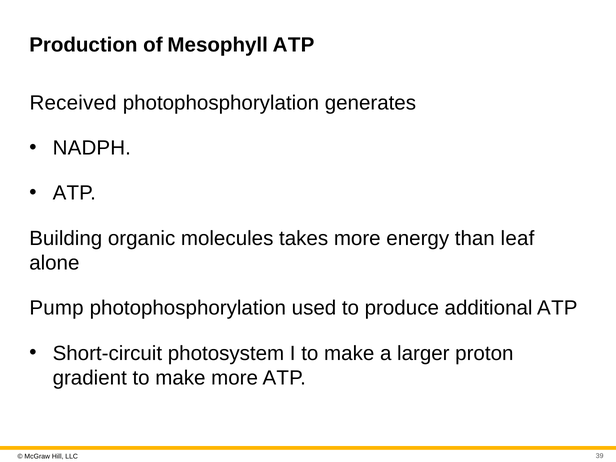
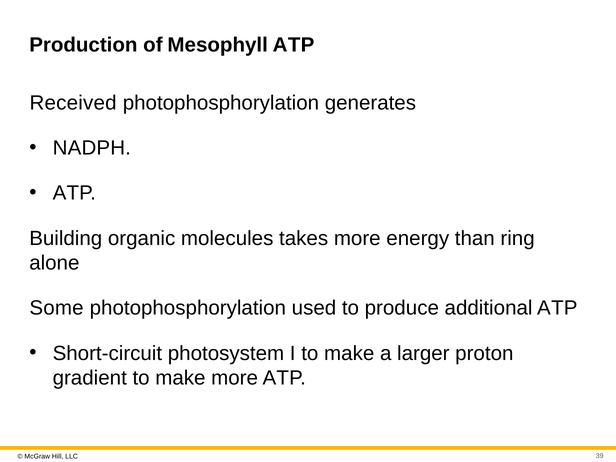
leaf: leaf -> ring (518, 238)
Pump: Pump -> Some (57, 308)
